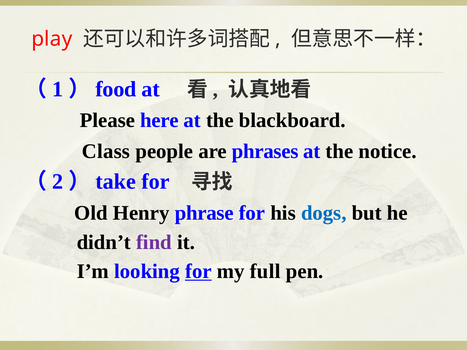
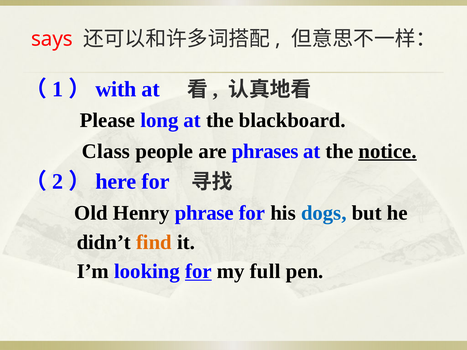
play: play -> says (52, 39)
food: food -> with (116, 89)
here: here -> long (159, 120)
notice underline: none -> present (388, 151)
take: take -> here (116, 182)
find colour: purple -> orange (154, 242)
